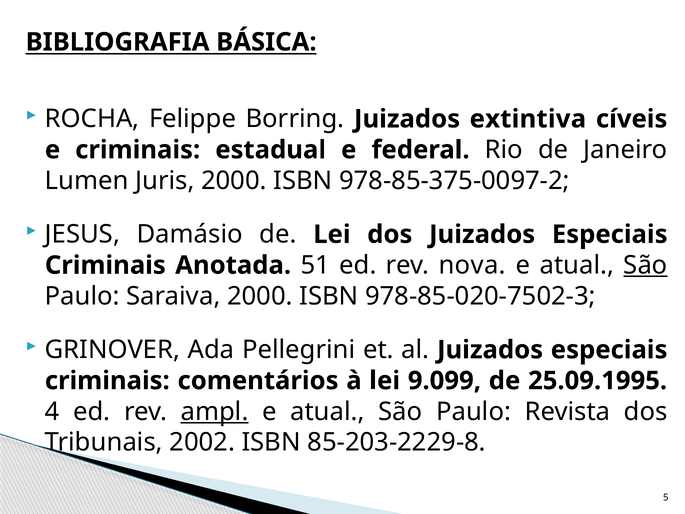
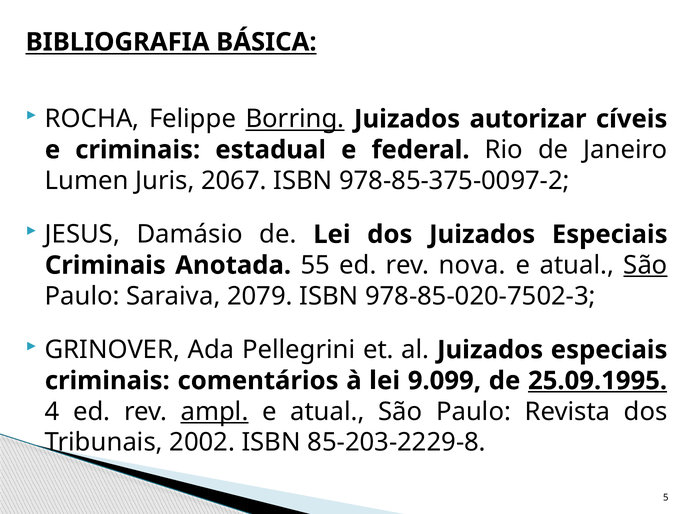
Borring underline: none -> present (295, 119)
extintiva: extintiva -> autorizar (528, 119)
Juris 2000: 2000 -> 2067 (234, 181)
51: 51 -> 55 (315, 265)
Saraiva 2000: 2000 -> 2079 (260, 296)
25.09.1995 underline: none -> present (598, 381)
